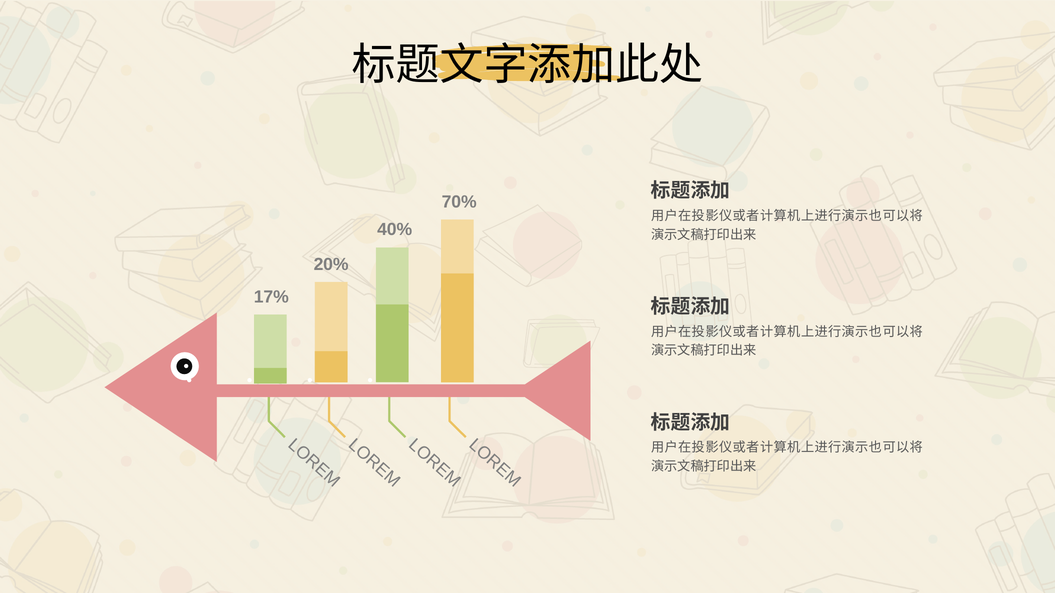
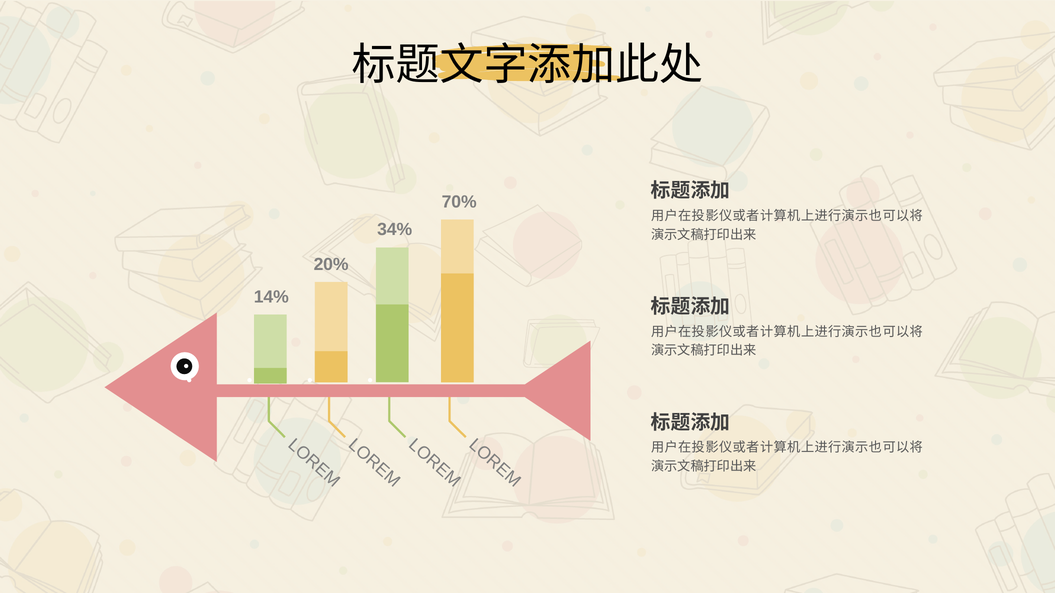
40%: 40% -> 34% (395, 230)
17%: 17% -> 14% (271, 297)
